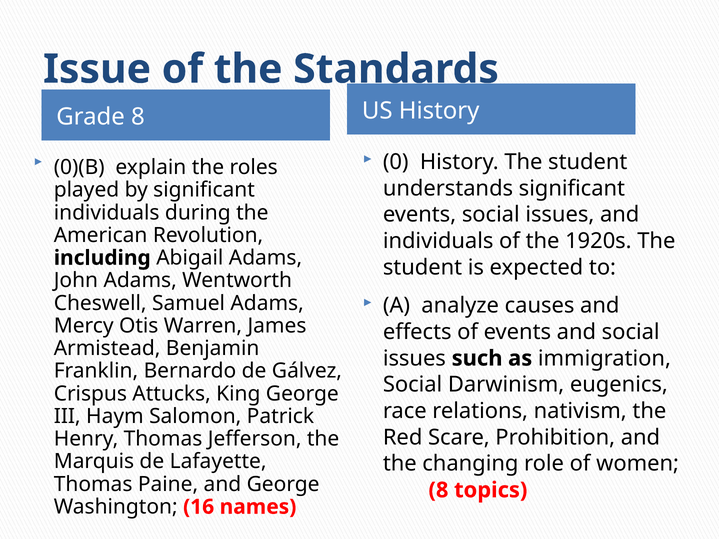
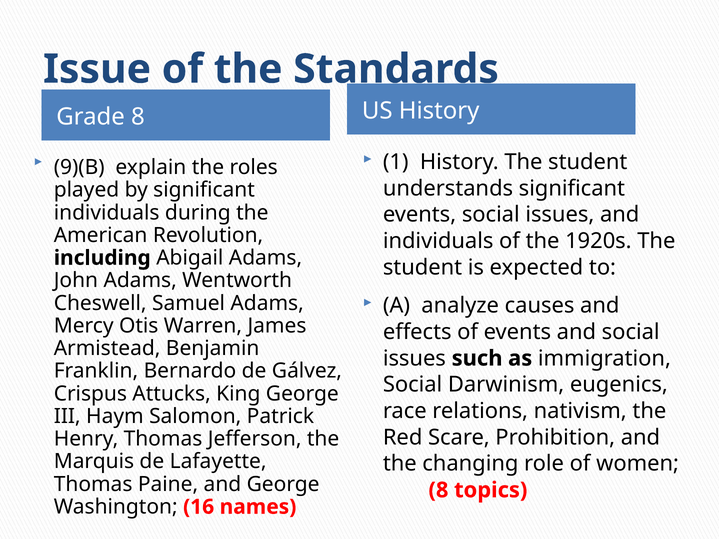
0: 0 -> 1 (396, 162)
0)(B: 0)(B -> 9)(B (79, 167)
